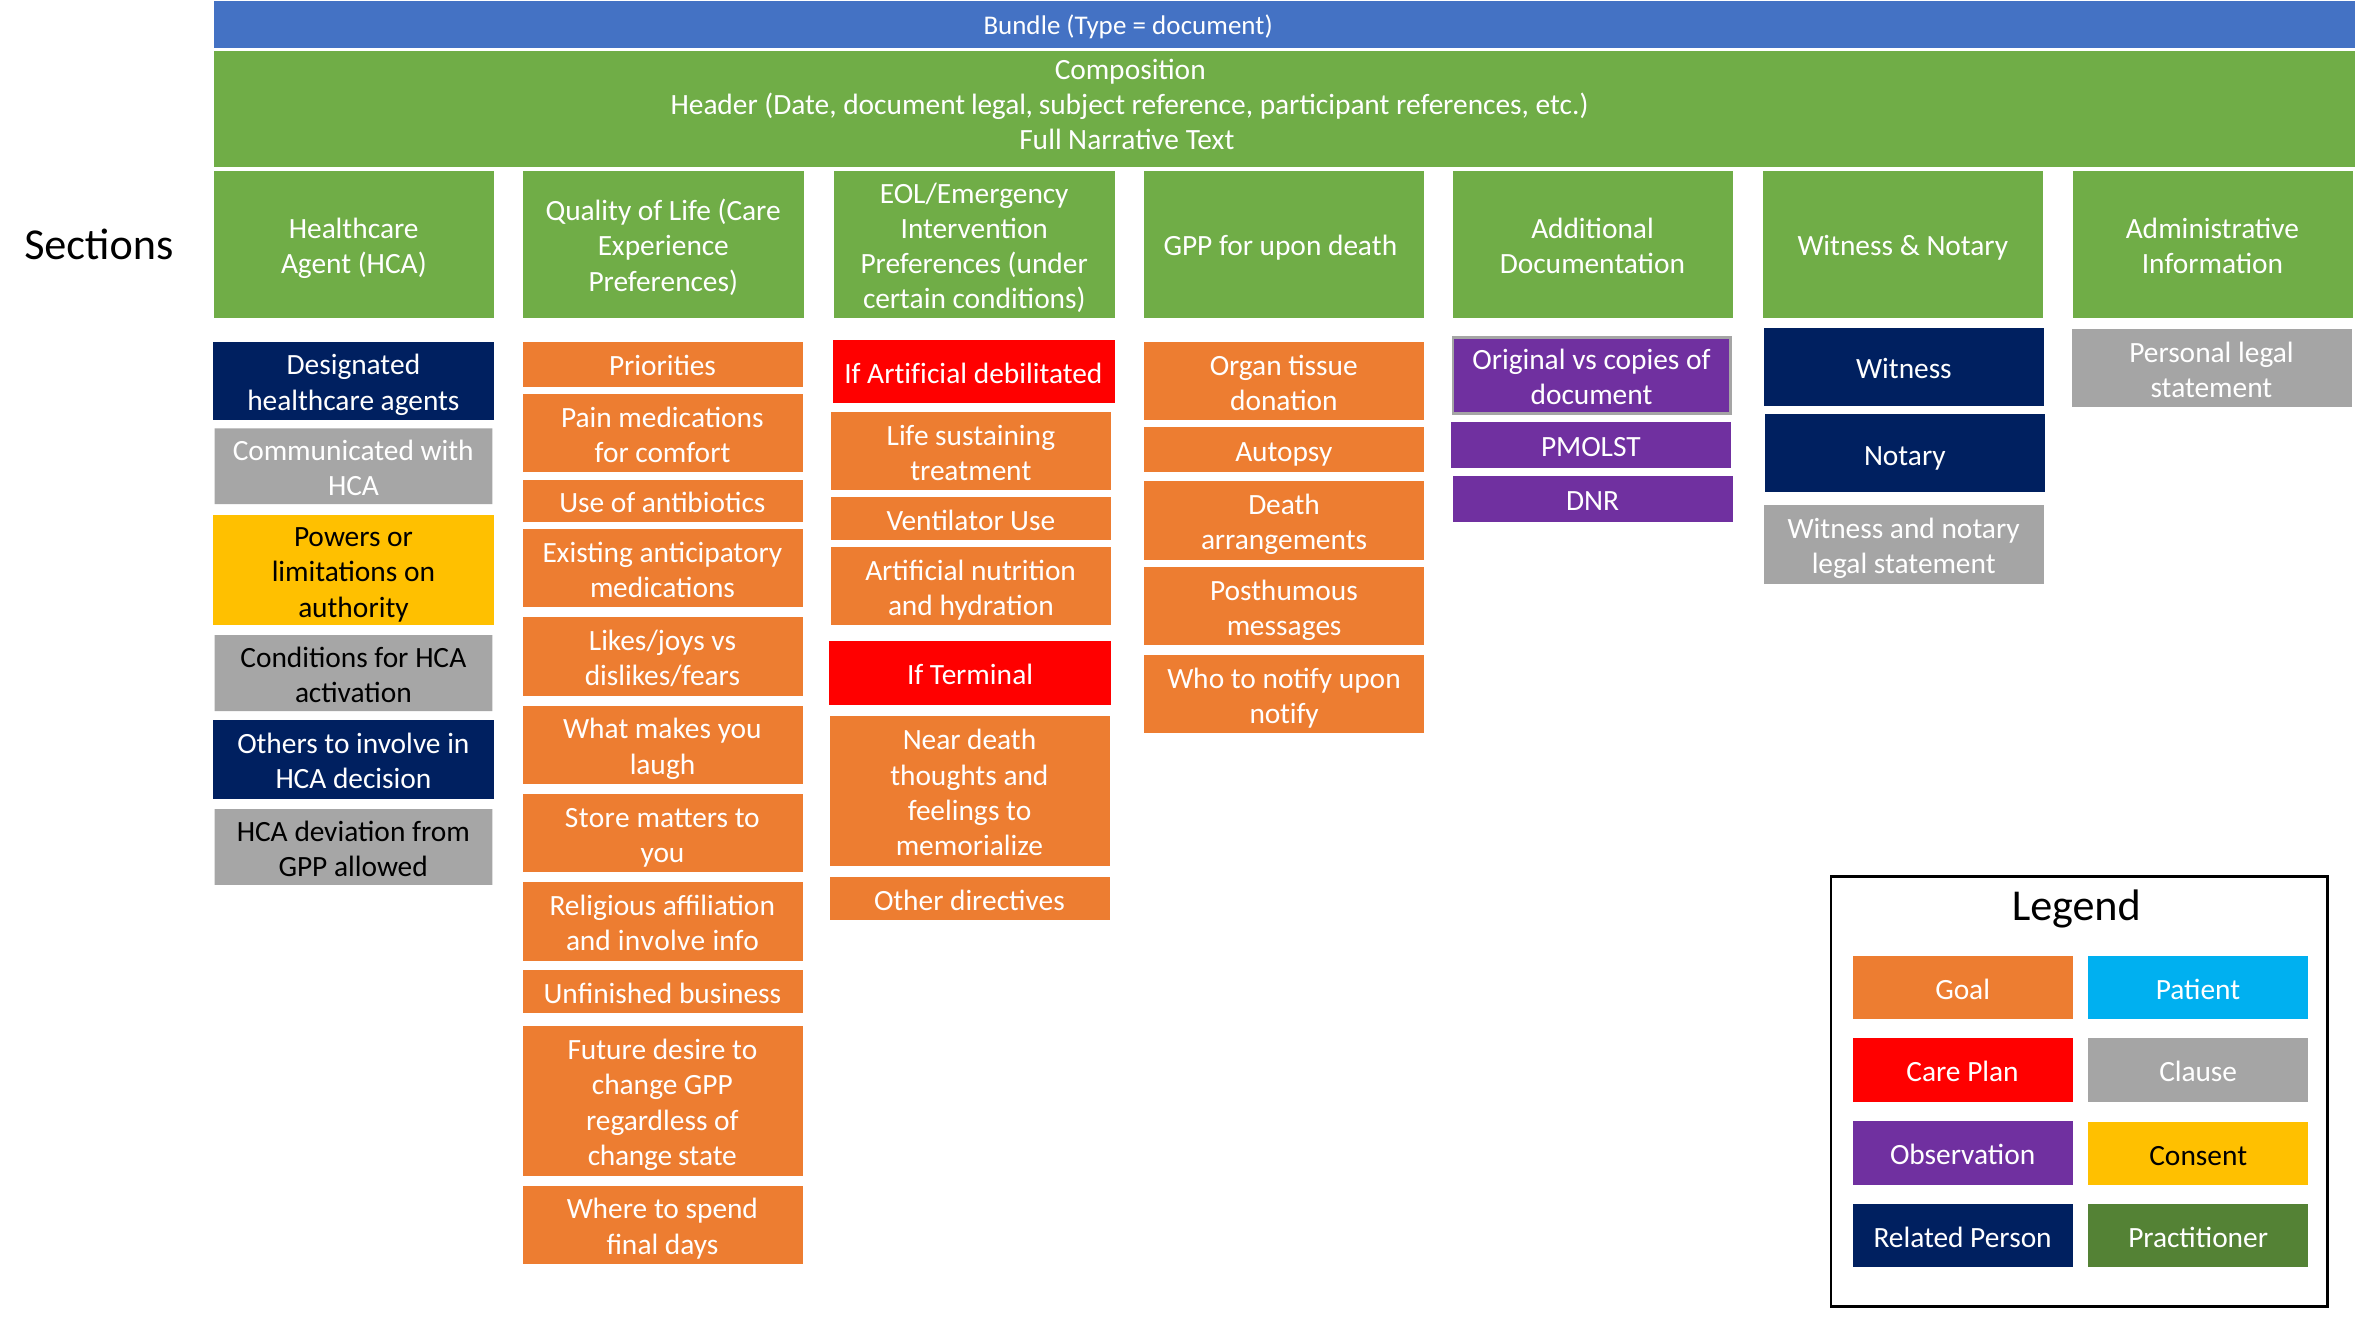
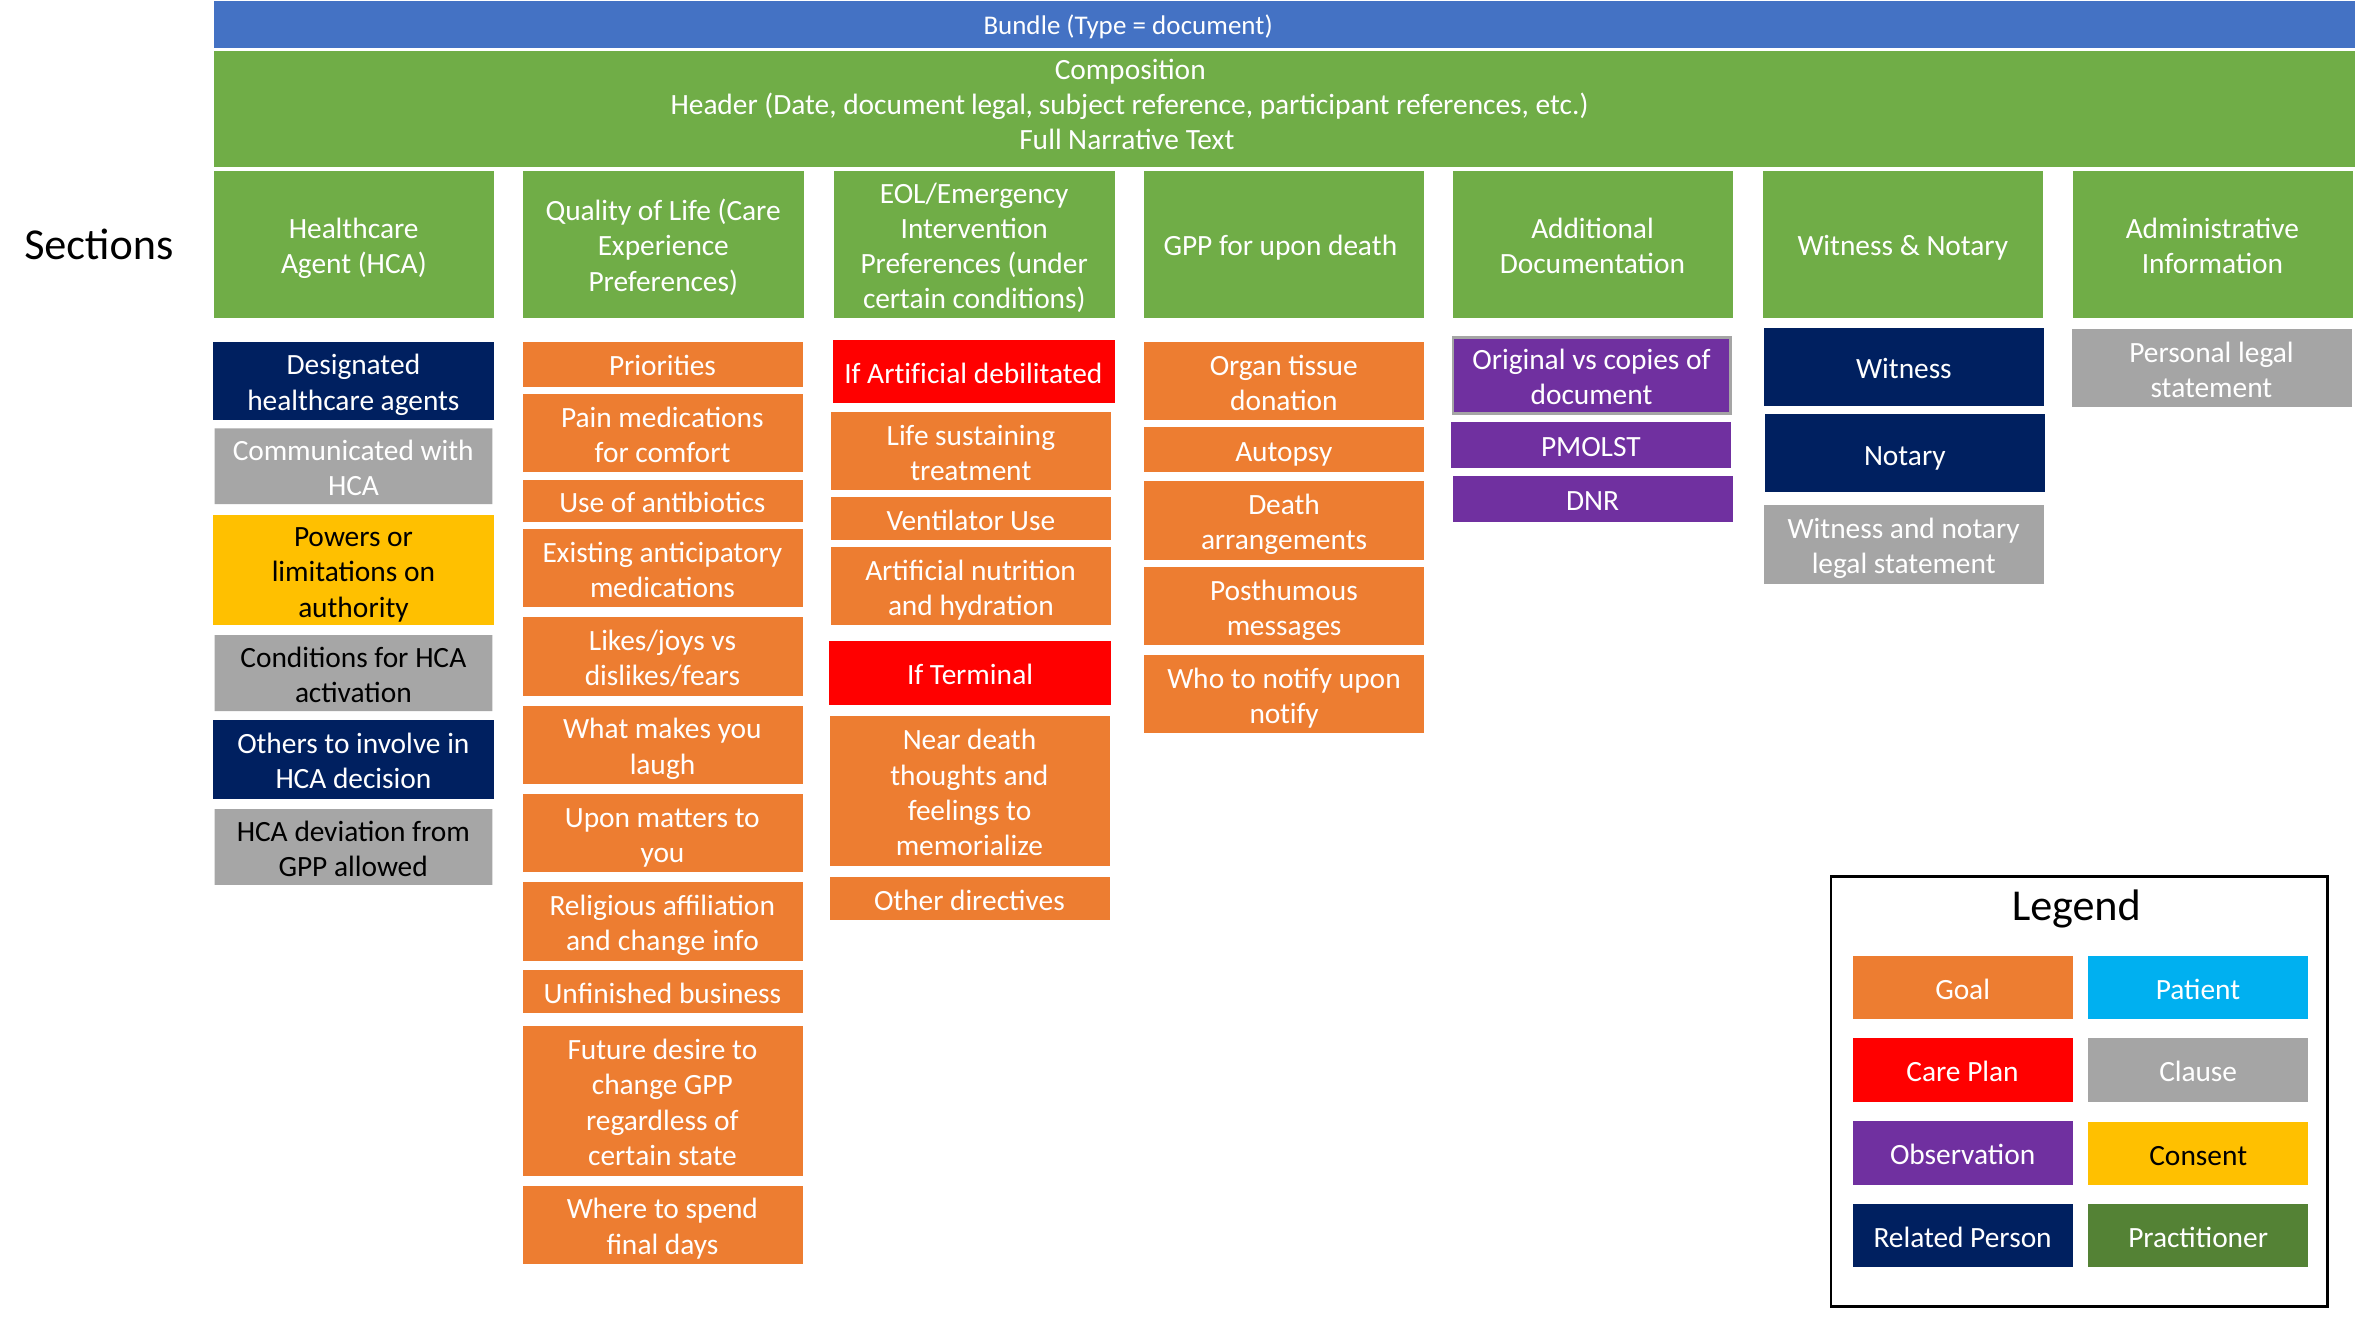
Store: Store -> Upon (598, 818)
and involve: involve -> change (662, 942)
change: change -> certain (630, 1156)
